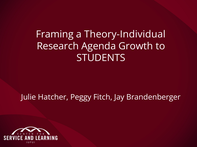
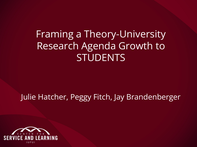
Theory-Individual: Theory-Individual -> Theory-University (125, 35)
